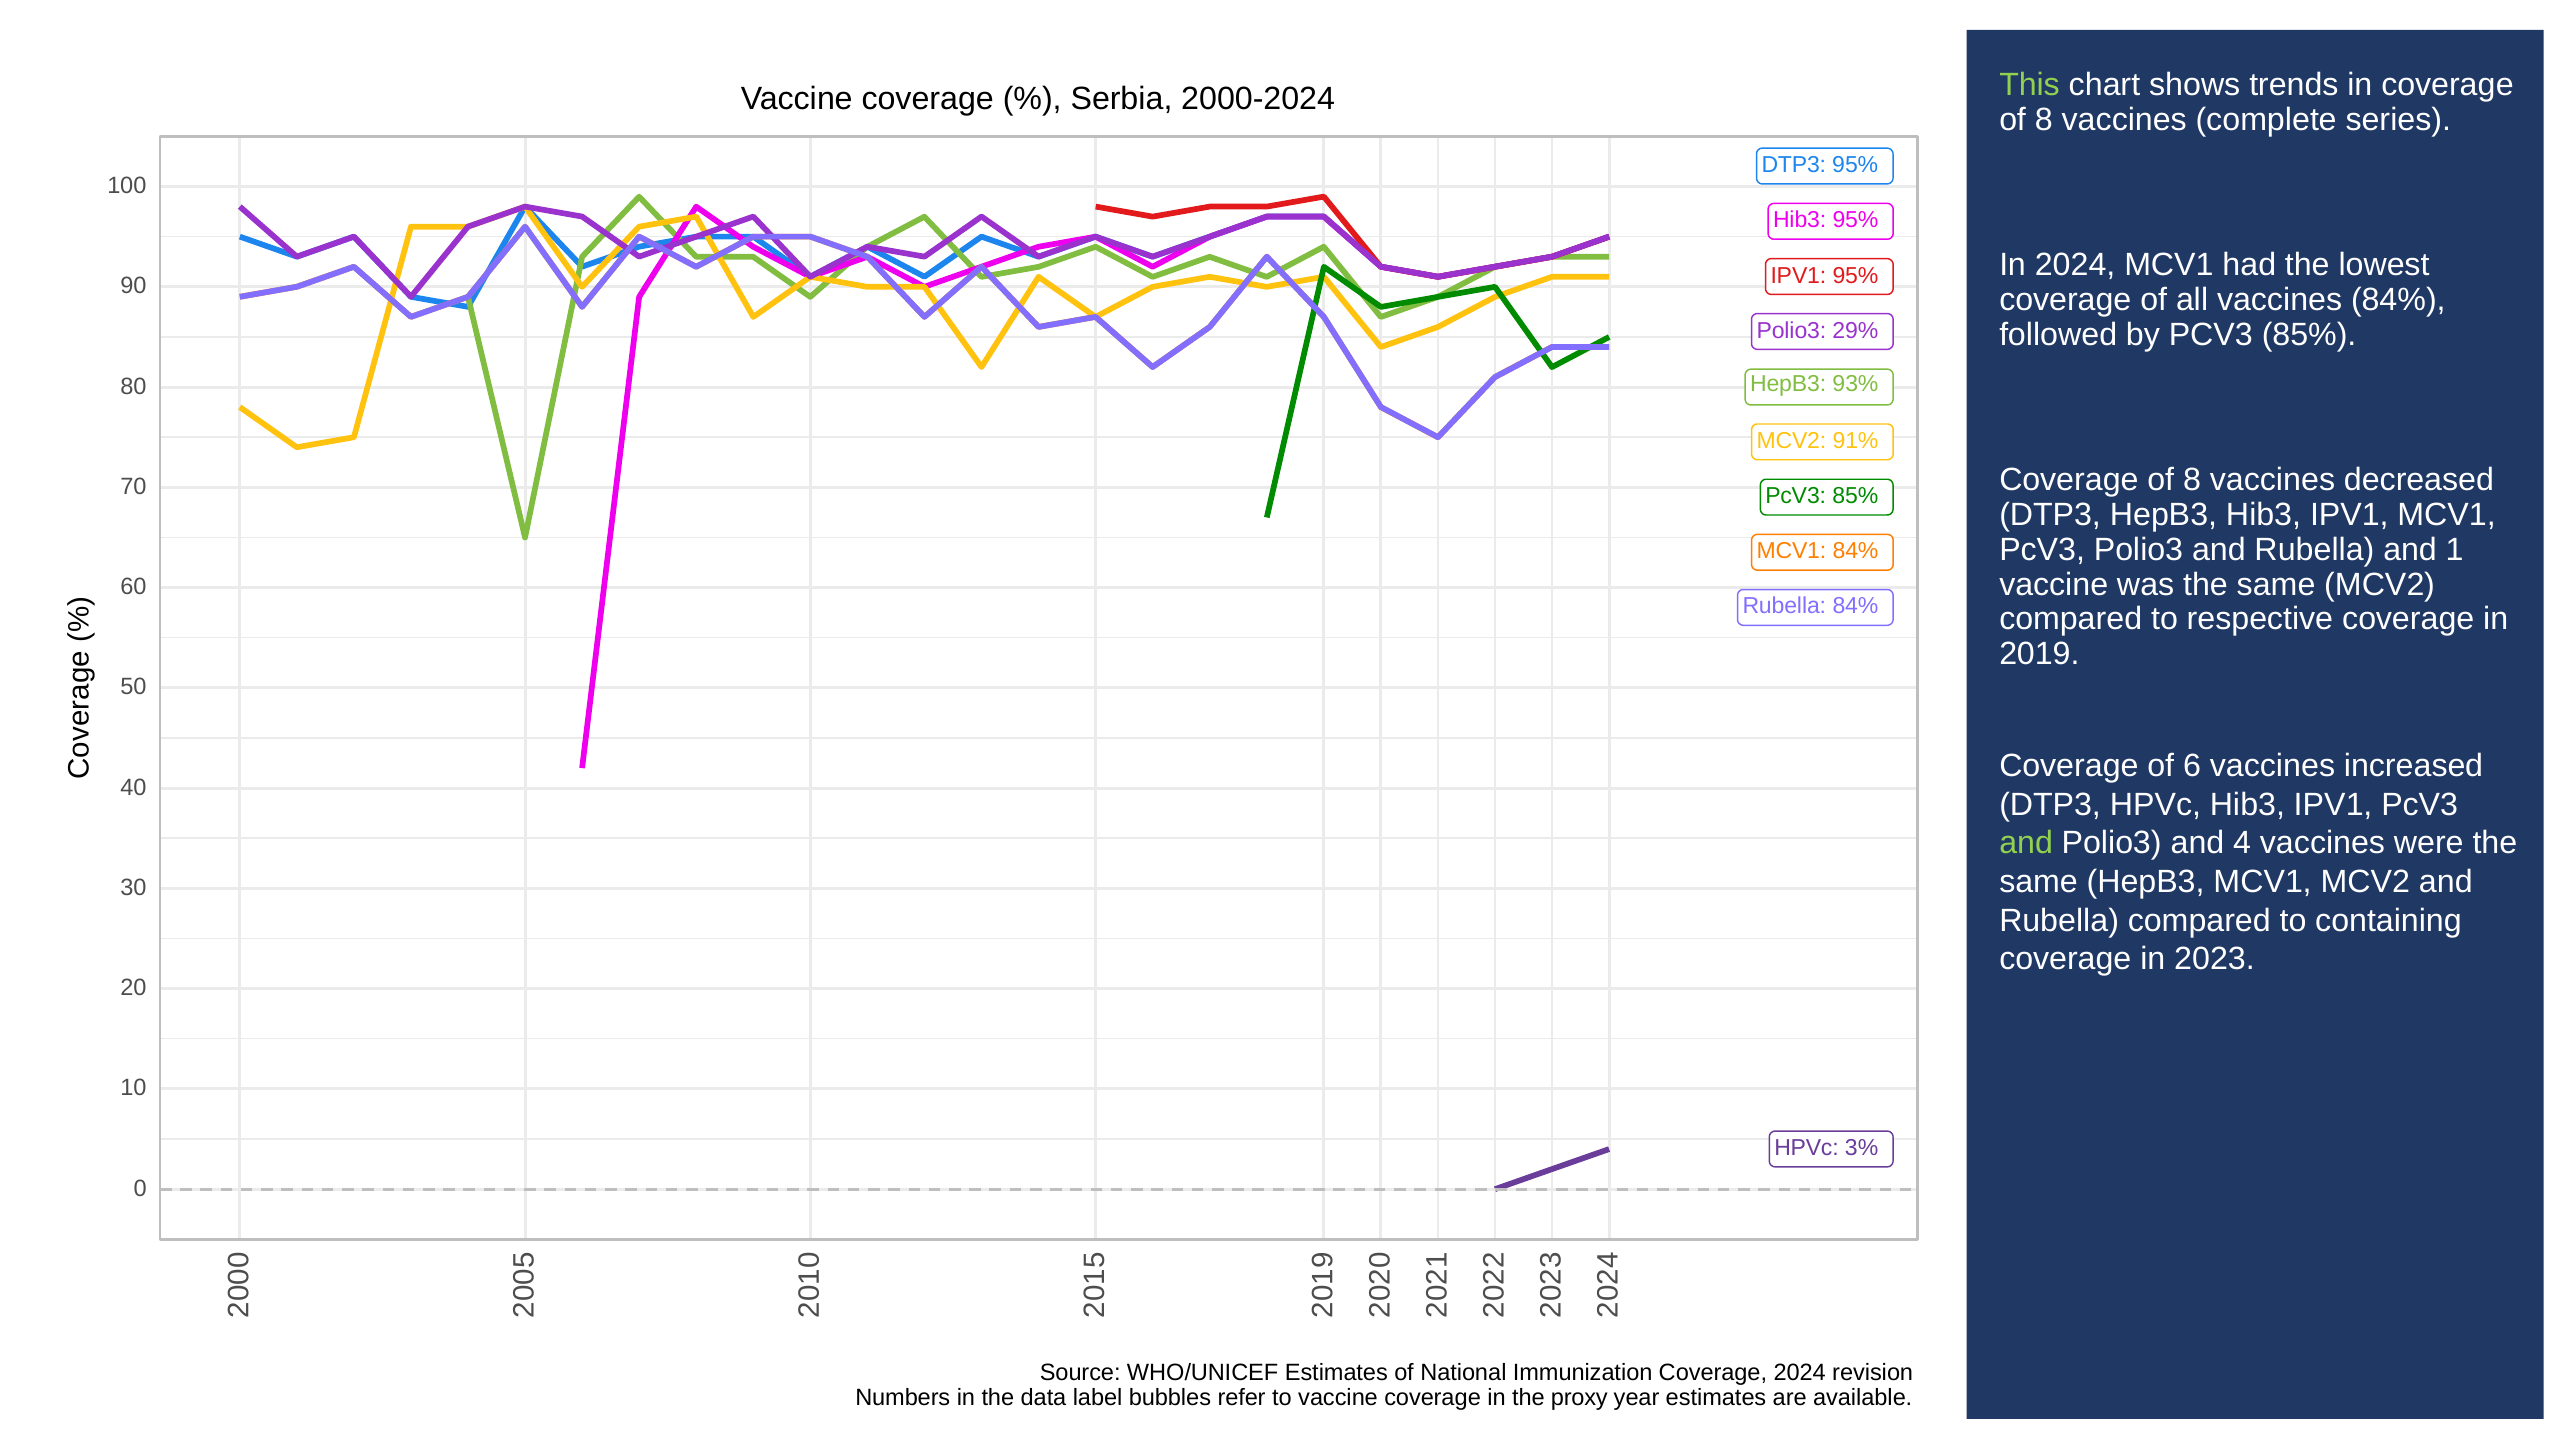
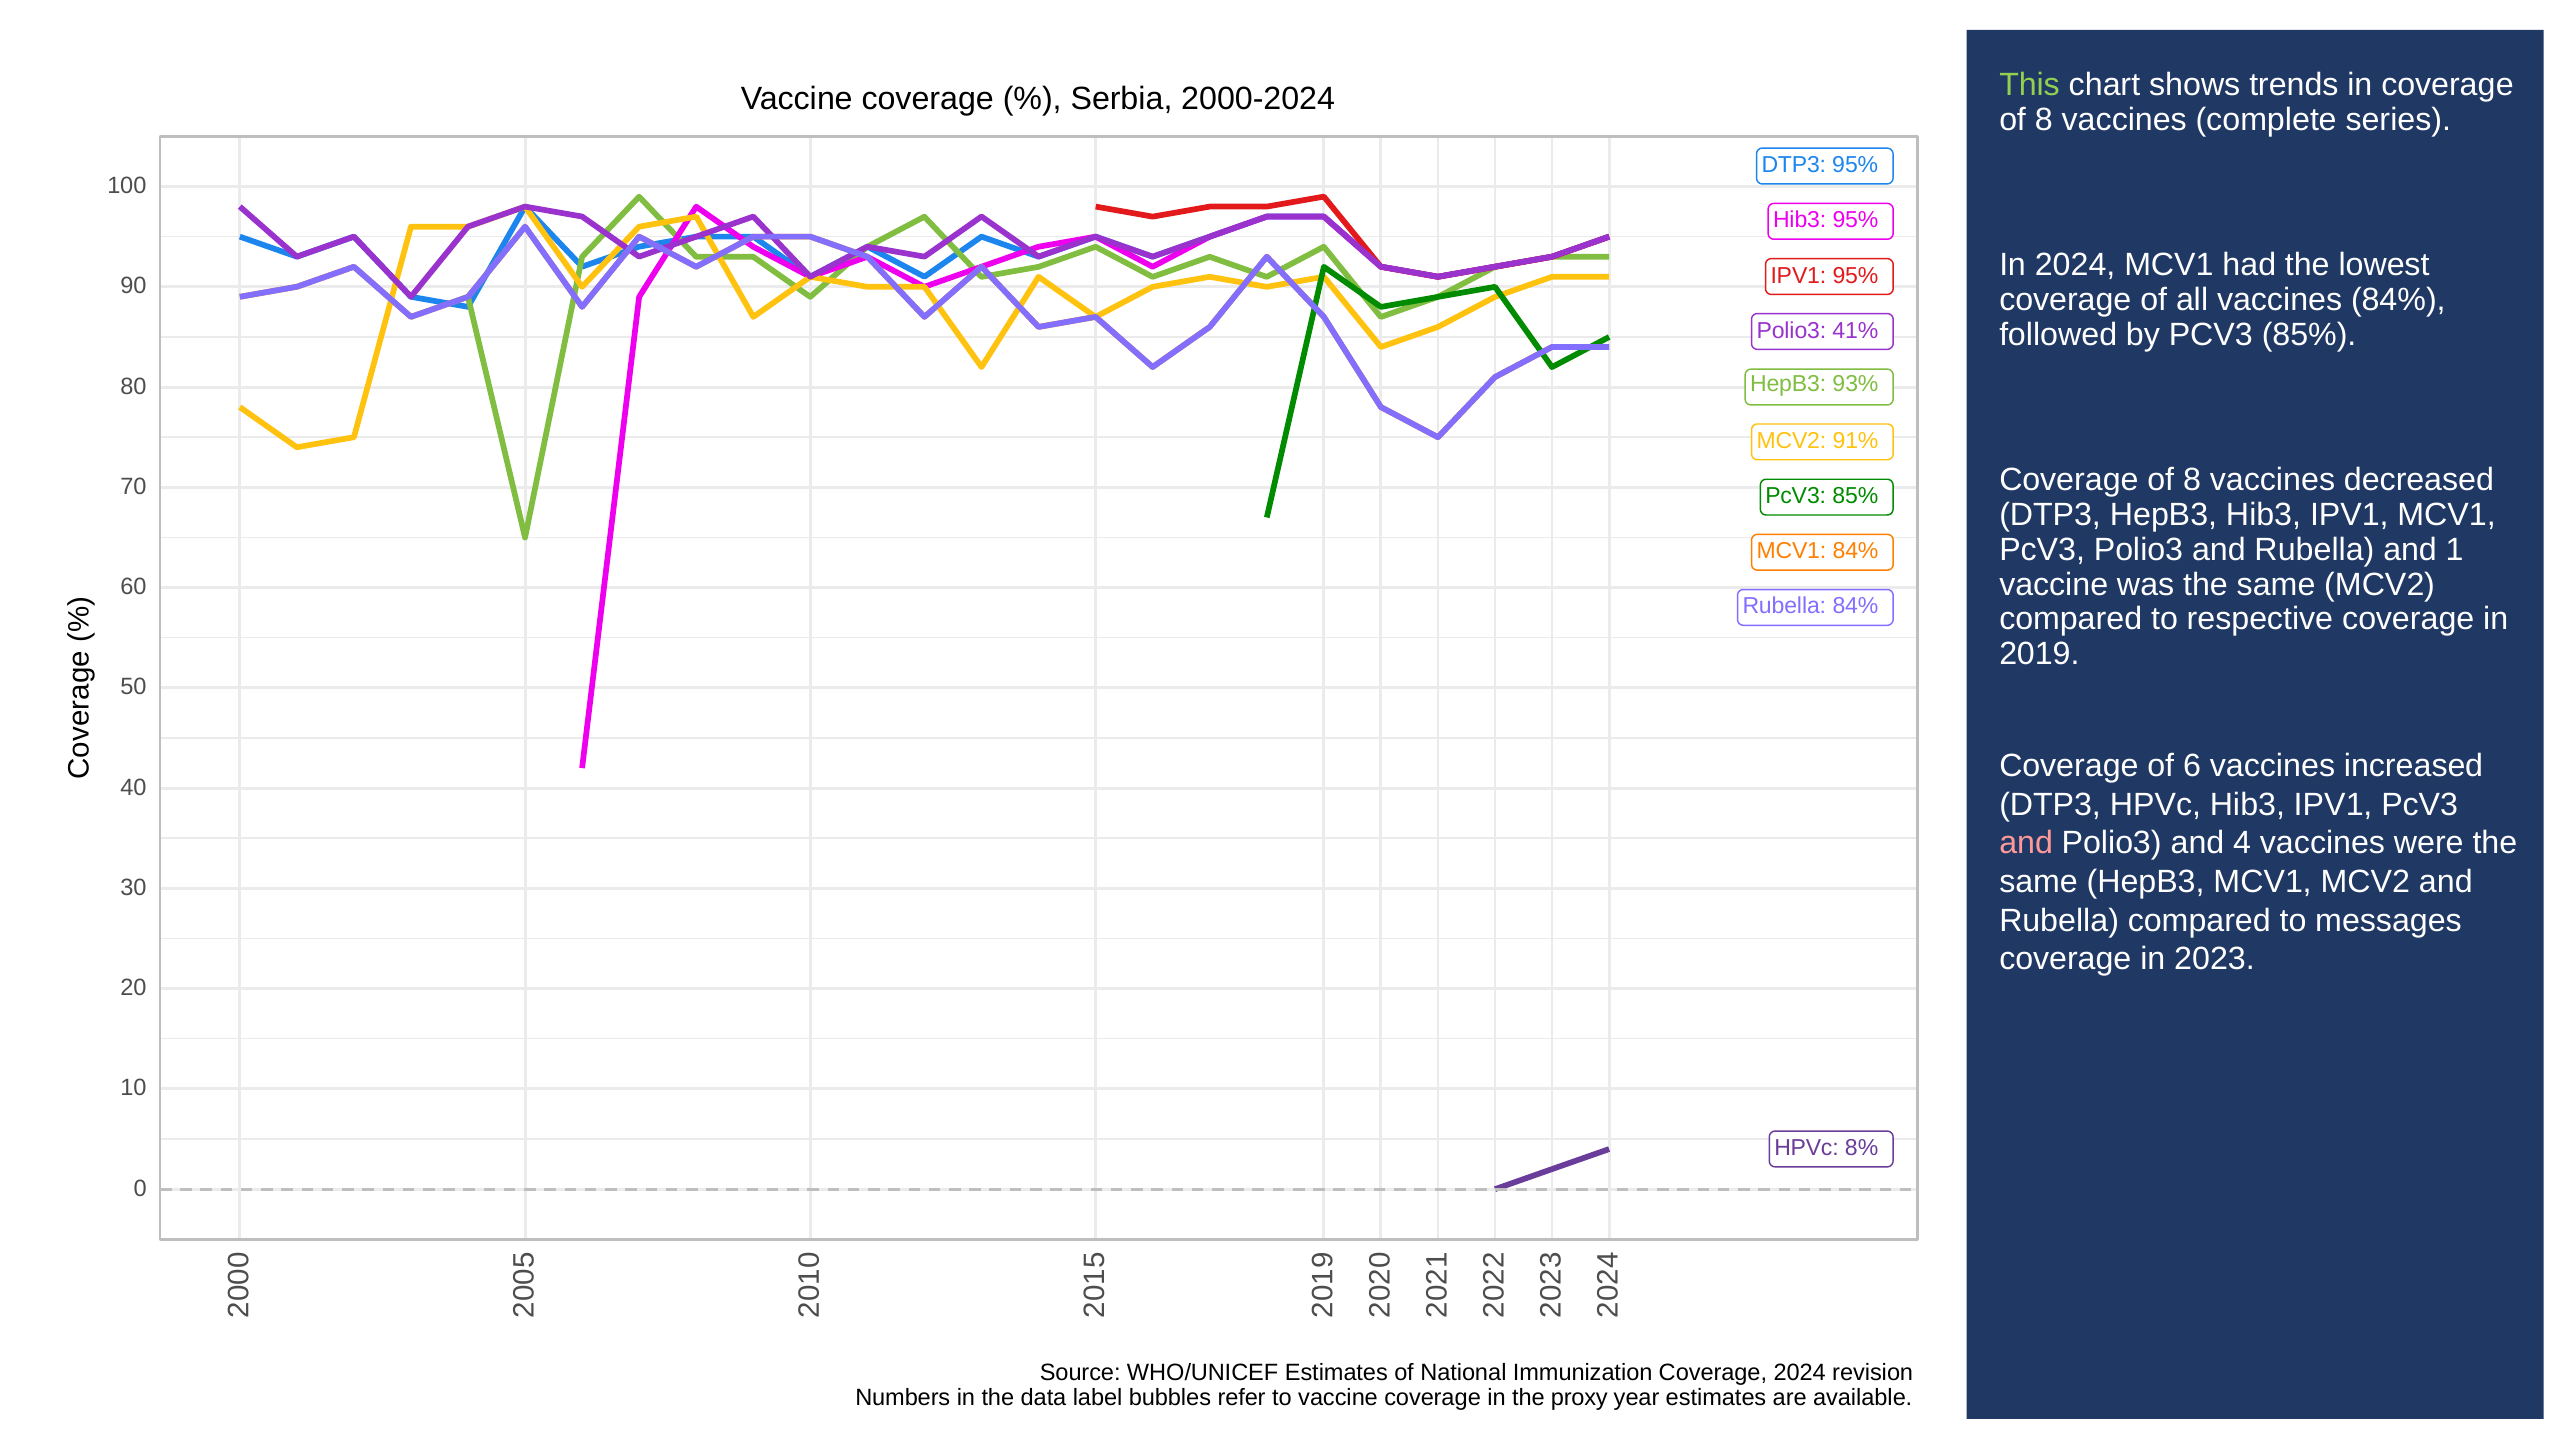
29%: 29% -> 41% (1855, 330)
and colour: light green -> pink (2026, 843)
containing: containing -> messages (2388, 920)
3%: 3% -> 8% (1862, 1148)
